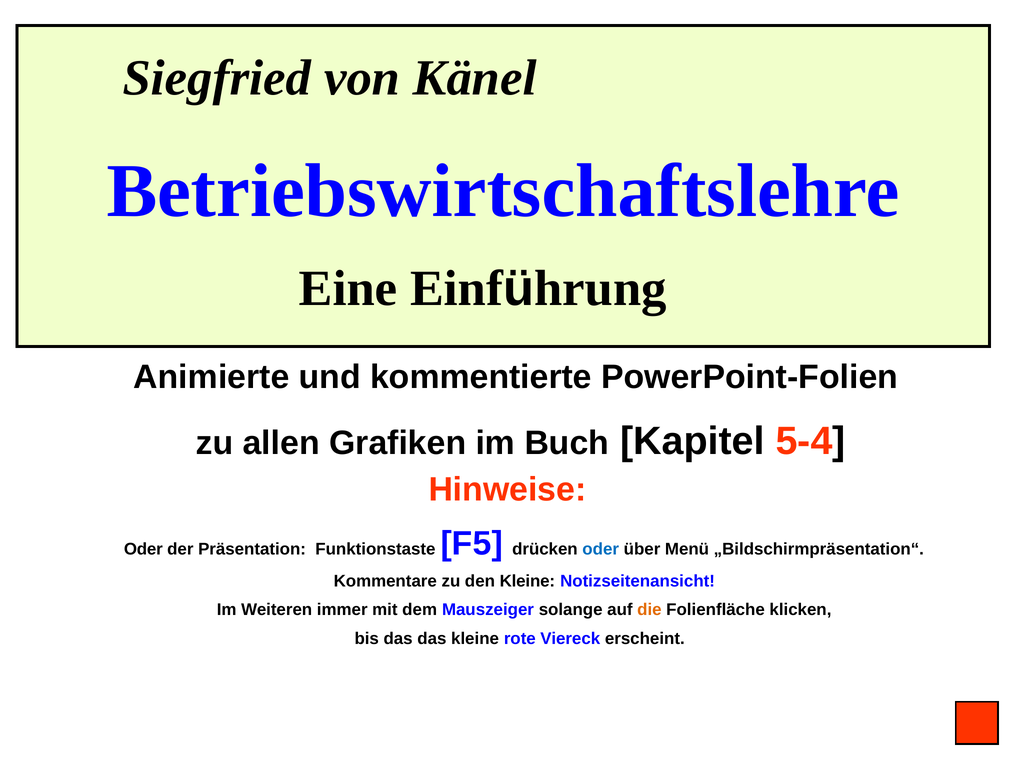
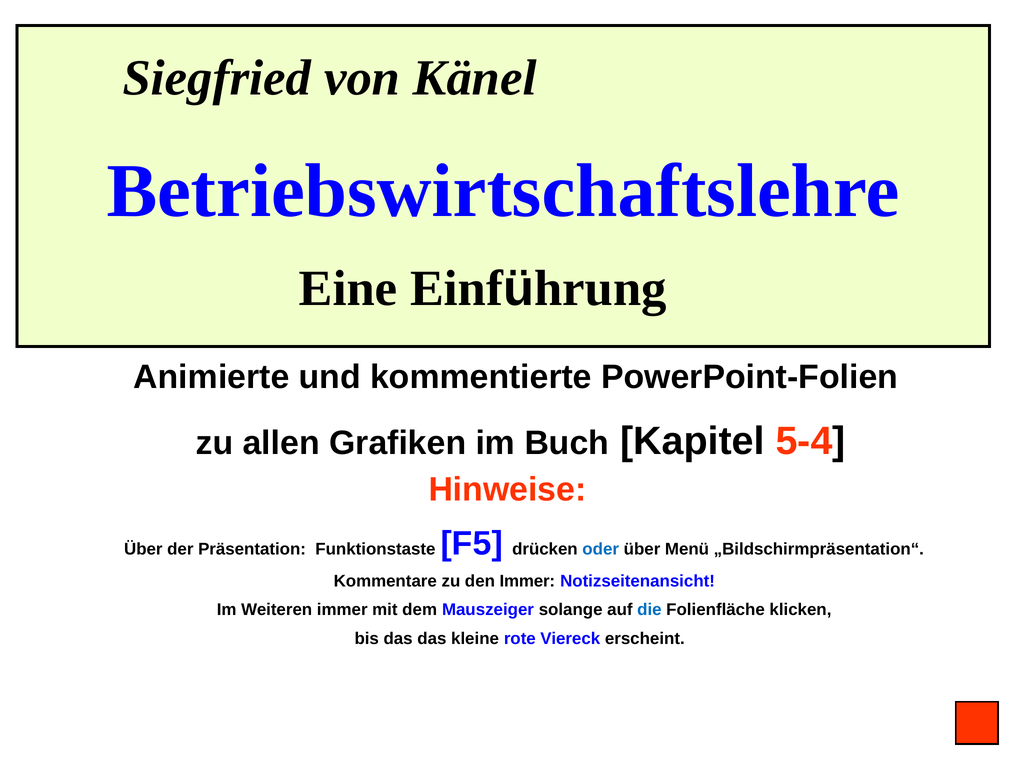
Oder: Oder -> Über (143, 549)
den Kleine: Kleine -> Immer (527, 581)
die colour: orange -> blue (649, 610)
